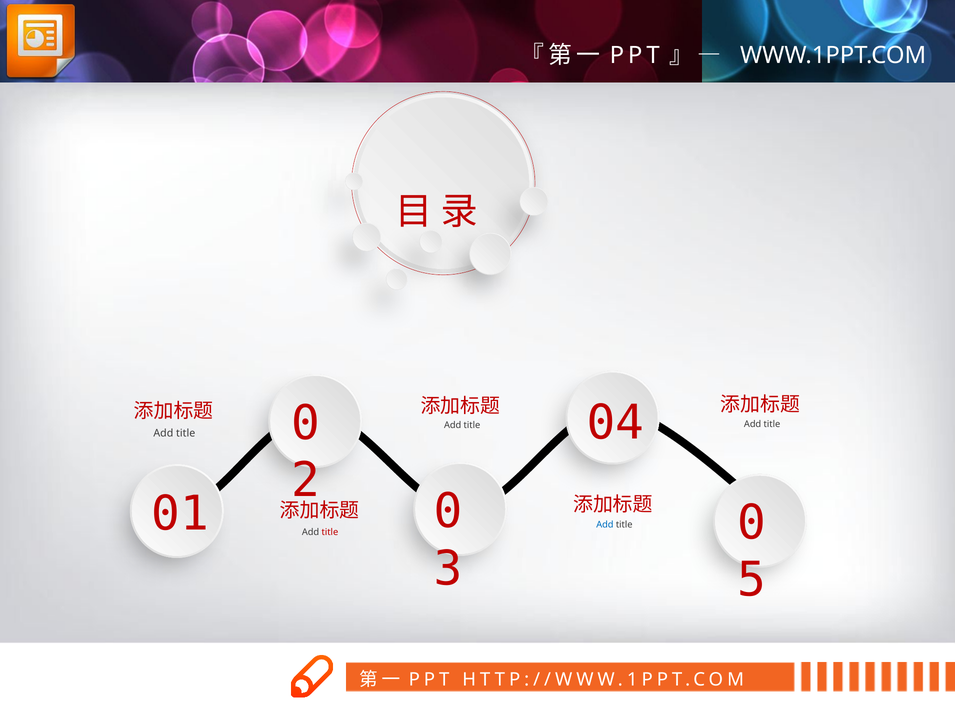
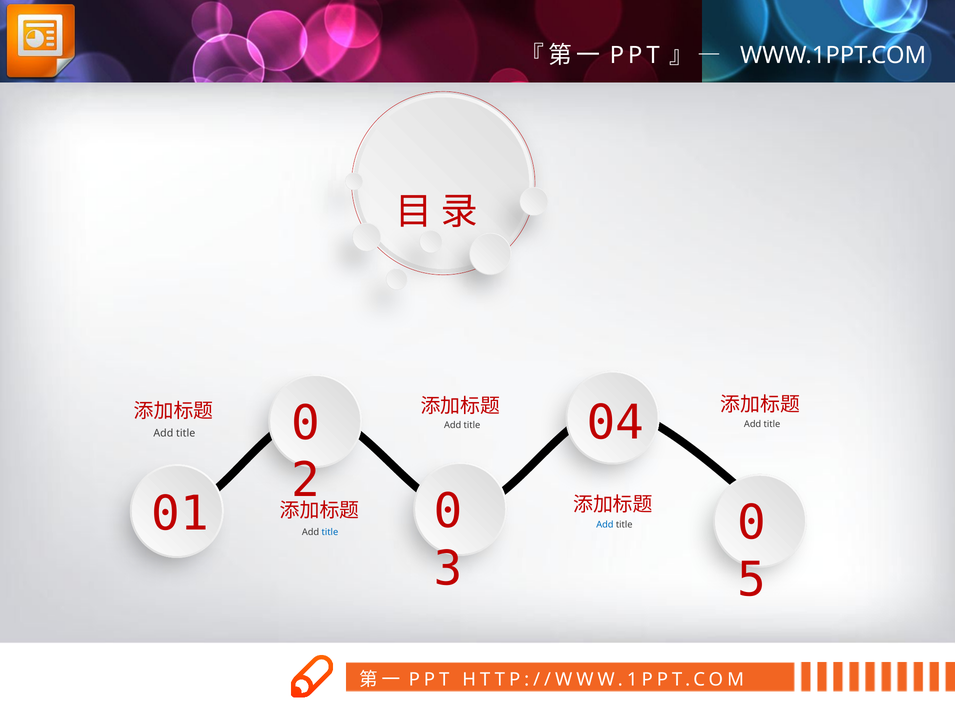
title colour: red -> blue (330, 533)
